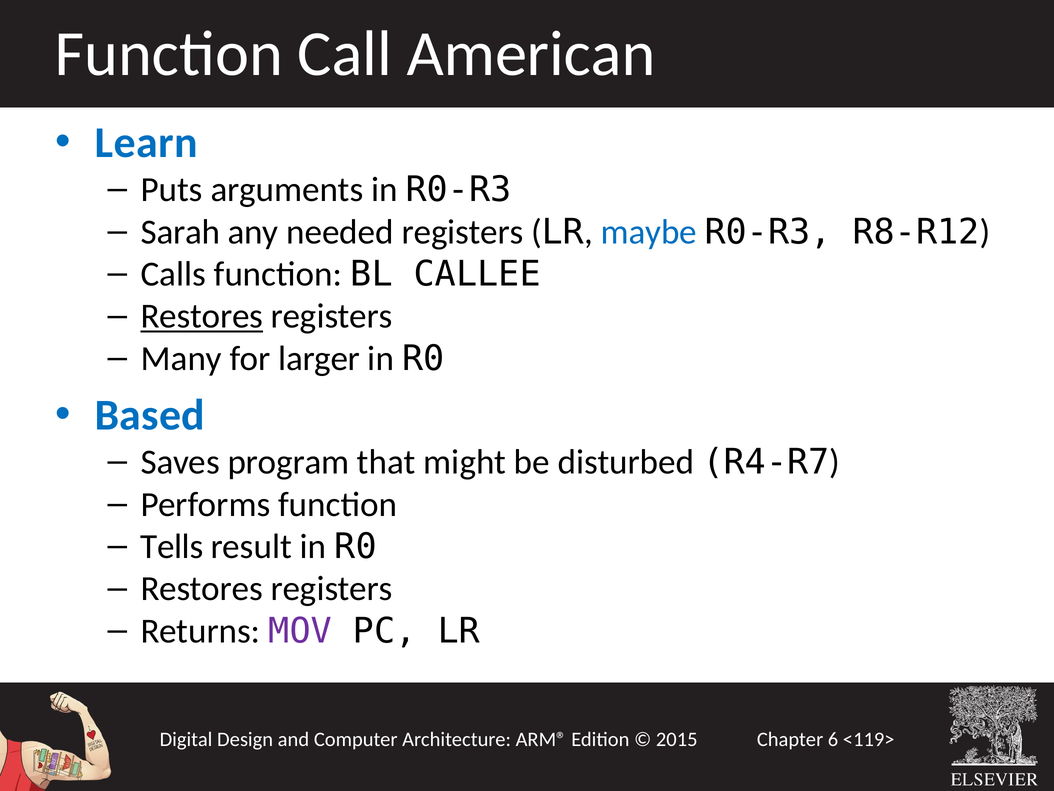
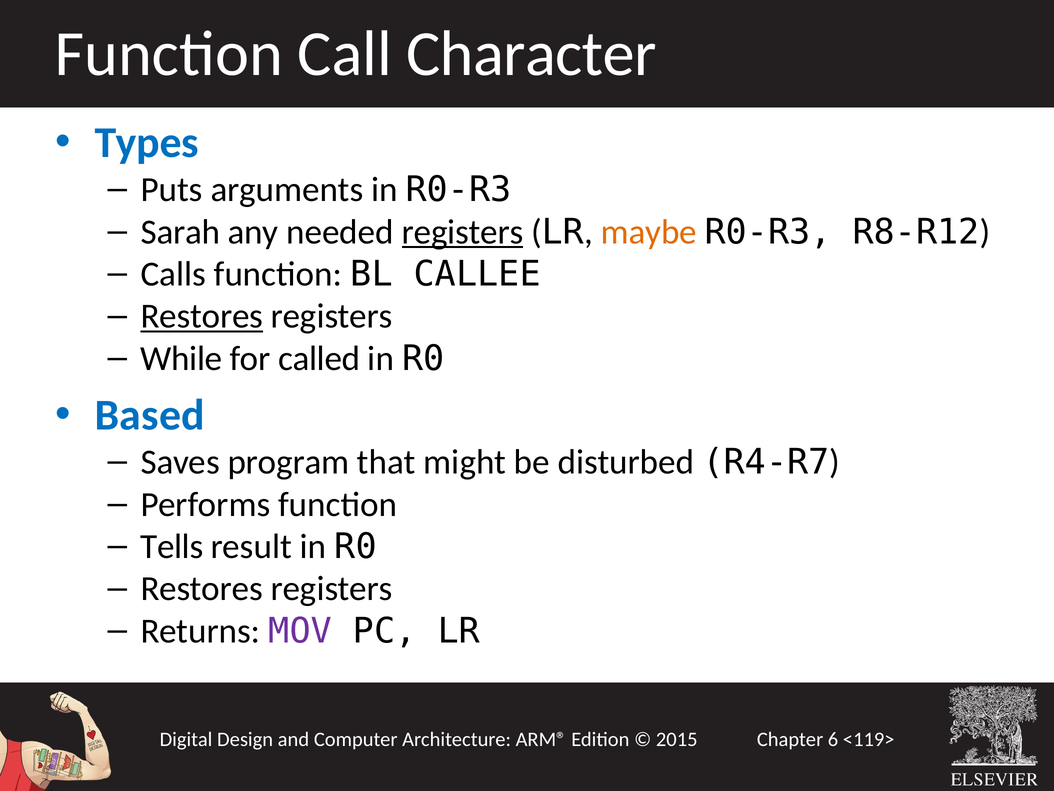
American: American -> Character (531, 54)
Learn: Learn -> Types (147, 143)
registers underline: none -> present (463, 232)
maybe colour: blue -> orange (649, 232)
Many: Many -> While (181, 358)
larger: larger -> called (319, 358)
